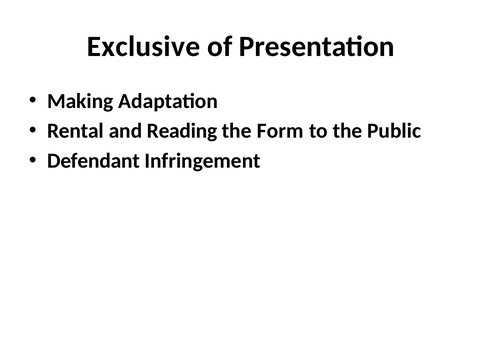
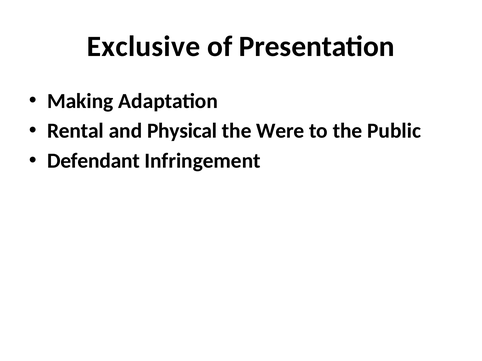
Reading: Reading -> Physical (182, 131)
Form: Form -> Were (280, 131)
